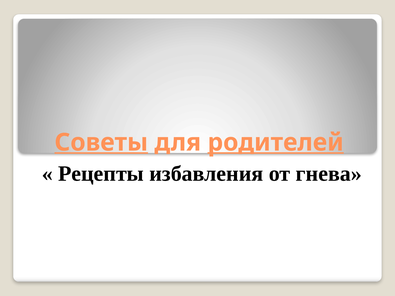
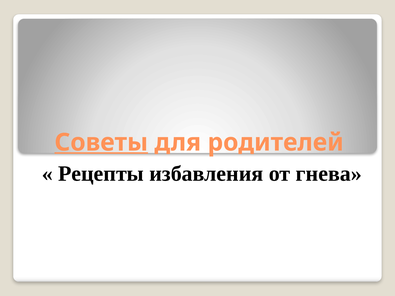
родителей underline: present -> none (276, 143)
